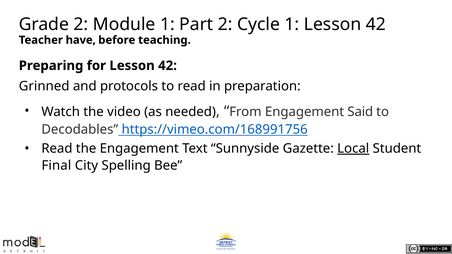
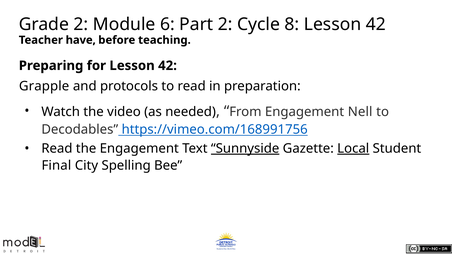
Module 1: 1 -> 6 (167, 24)
Cycle 1: 1 -> 8 (292, 24)
Grinned: Grinned -> Grapple (44, 86)
Said: Said -> Nell (360, 112)
Sunnyside underline: none -> present (245, 149)
